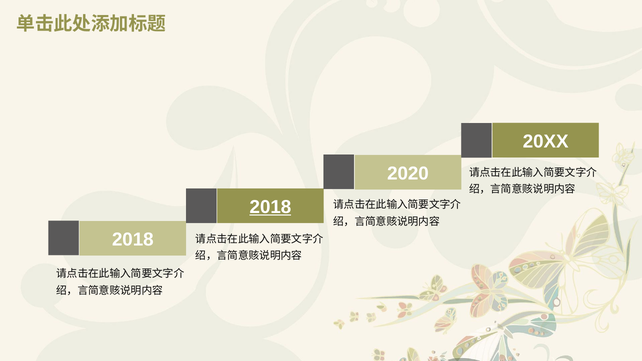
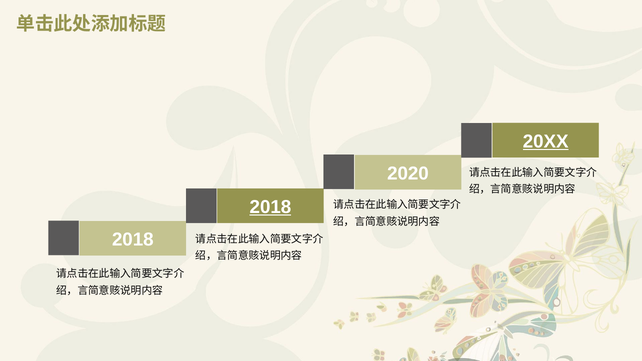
20XX underline: none -> present (546, 141)
